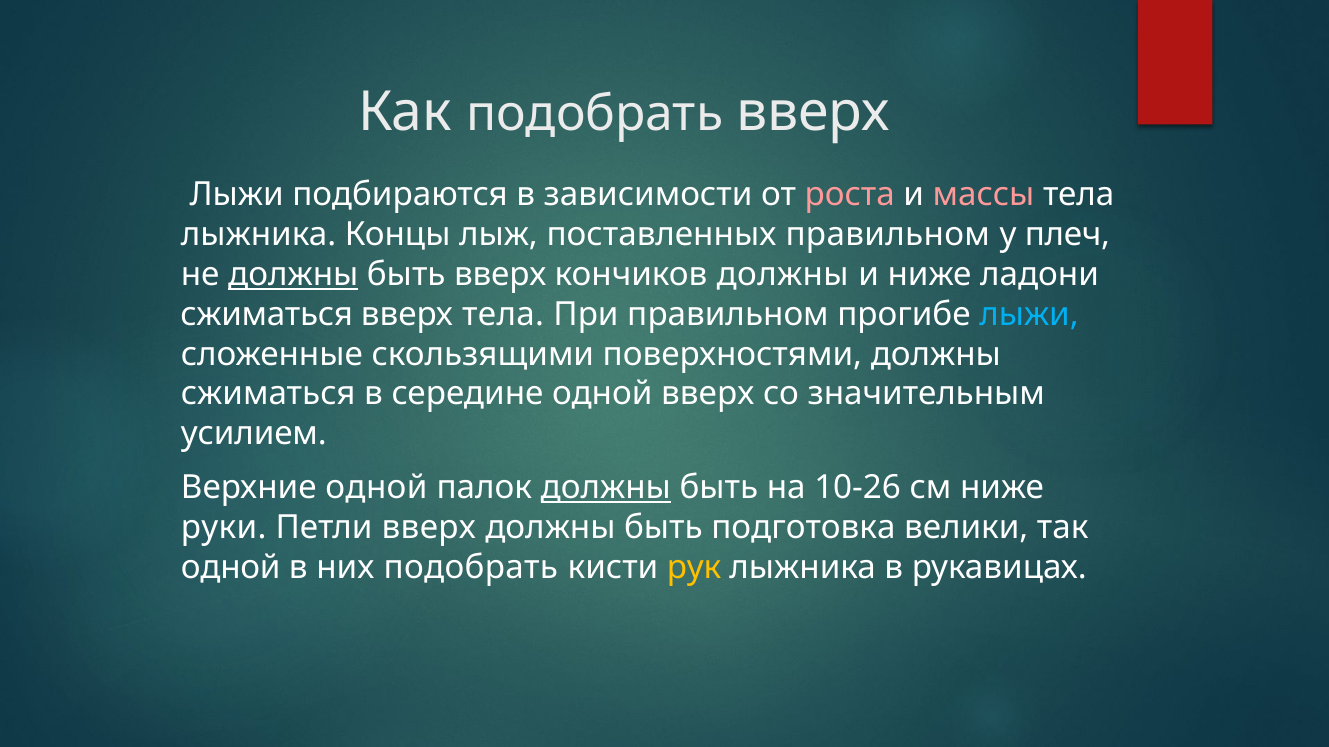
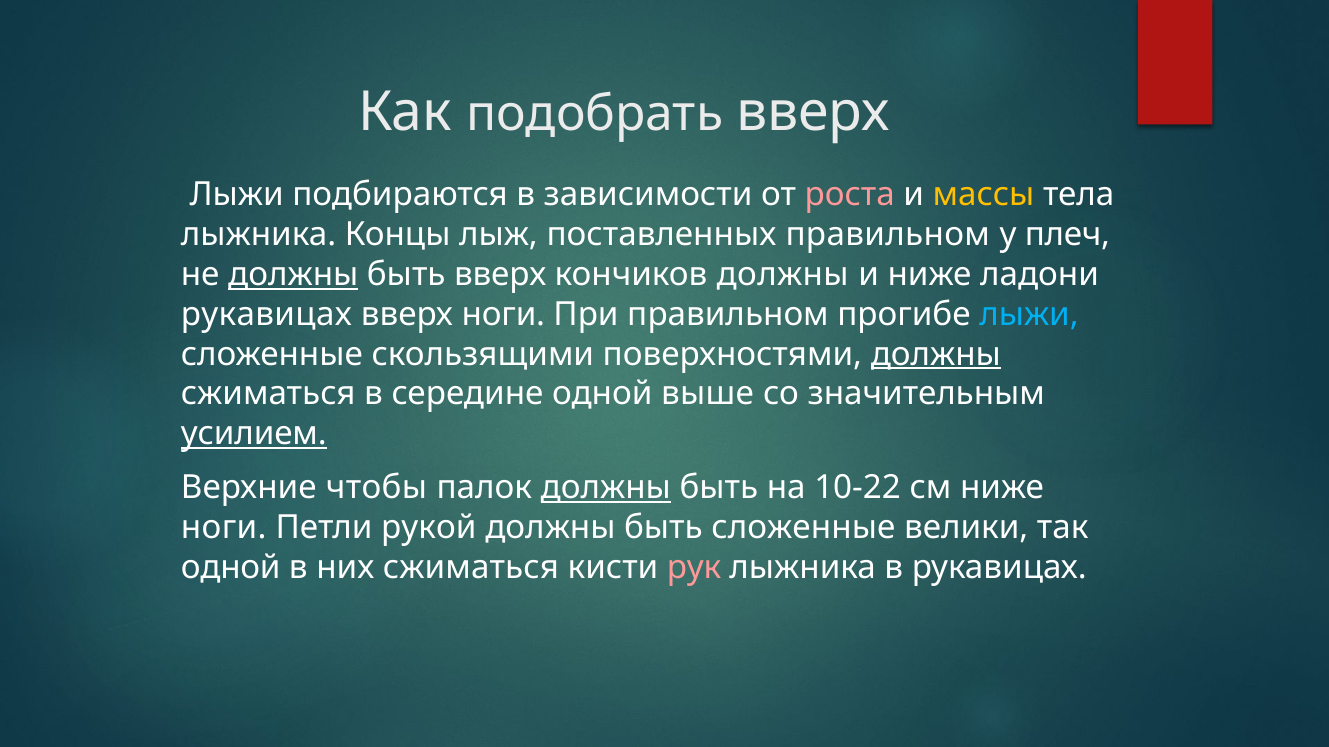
массы colour: pink -> yellow (984, 195)
сжиматься: сжиматься -> рукавицах (266, 315)
вверх тела: тела -> ноги (503, 315)
должны underline: none -> present (936, 354)
одной вверх: вверх -> выше (708, 394)
усилием underline: none -> present (254, 434)
Верхние одной: одной -> чтобы (376, 488)
10-26: 10-26 -> 10-22 (858, 488)
руки: руки -> ноги (224, 528)
Петли вверх: вверх -> рукой (429, 528)
быть подготовка: подготовка -> сложенные (803, 528)
них подобрать: подобрать -> сжиматься (471, 568)
рук colour: yellow -> pink (694, 568)
